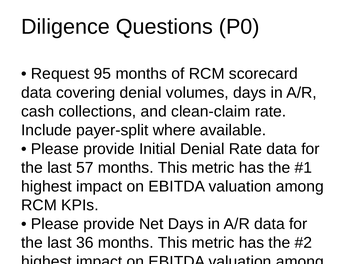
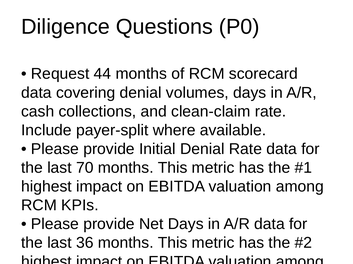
95: 95 -> 44 (102, 74)
57: 57 -> 70 (85, 168)
